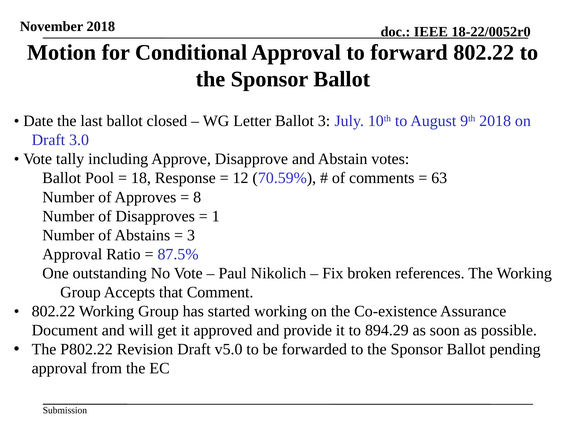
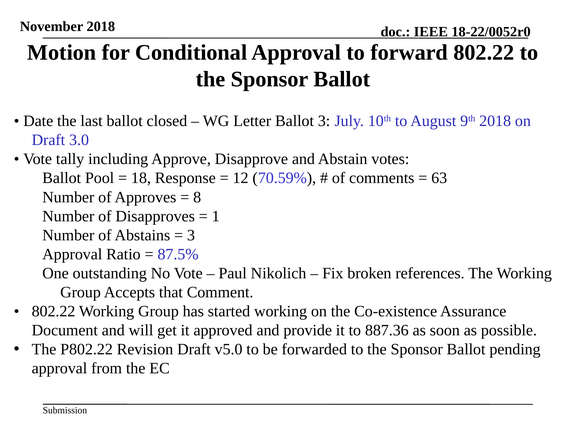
894.29: 894.29 -> 887.36 (387, 331)
